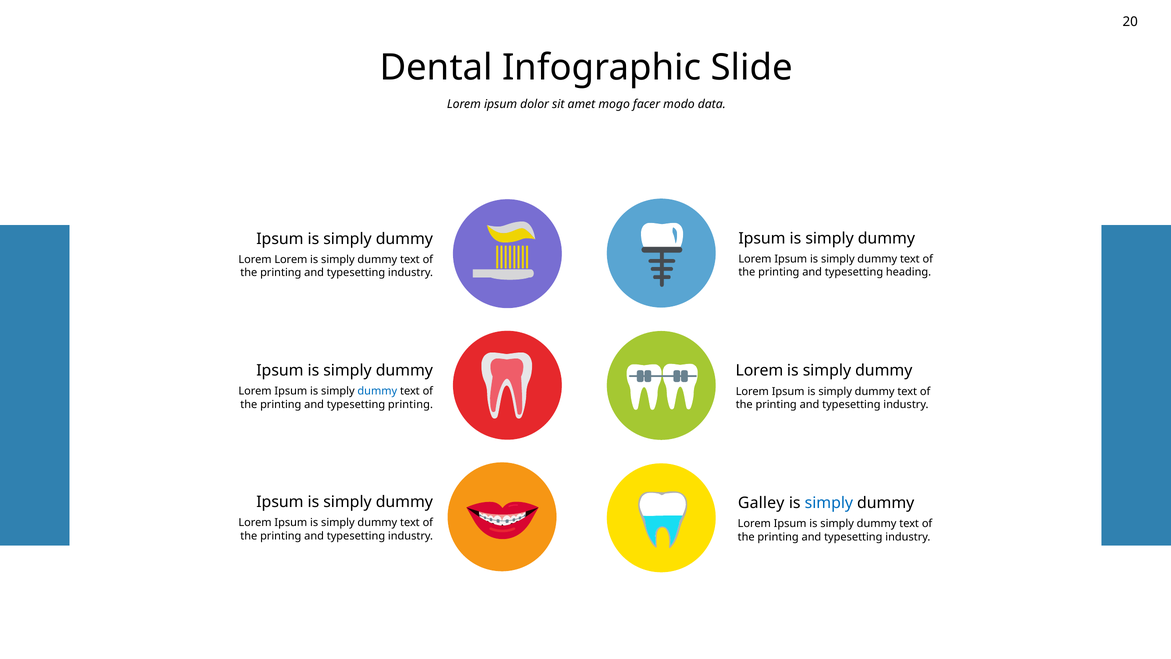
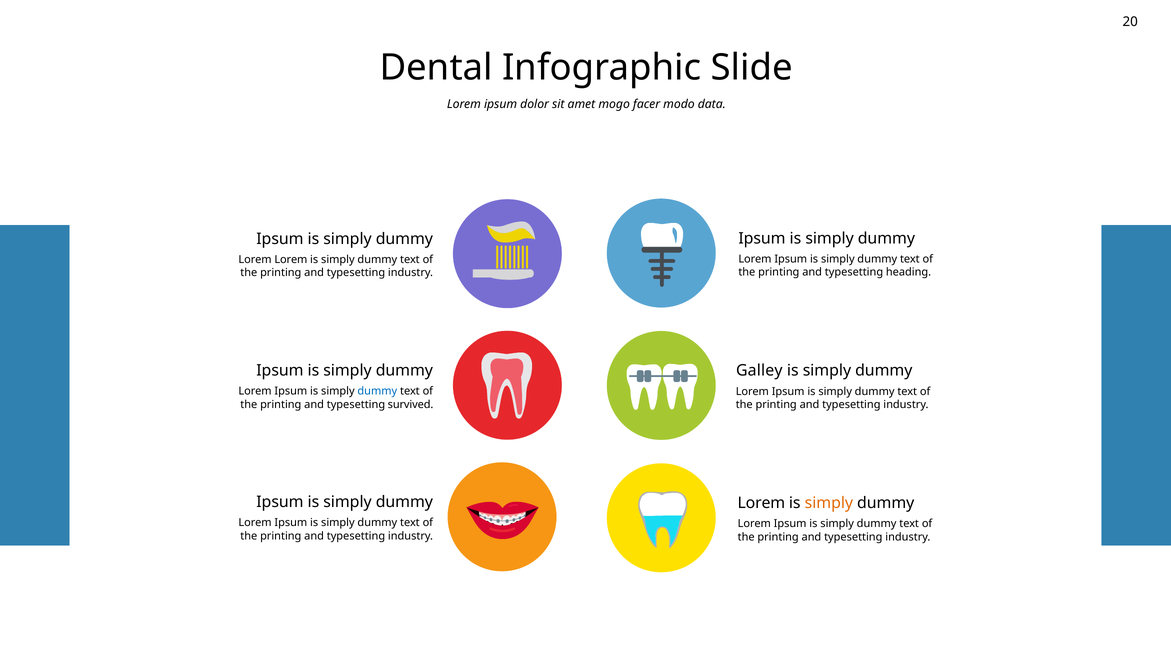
Lorem: Lorem -> Galley (759, 370)
typesetting printing: printing -> survived (411, 404)
Galley: Galley -> Lorem (761, 503)
simply colour: blue -> orange (829, 503)
